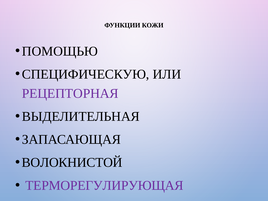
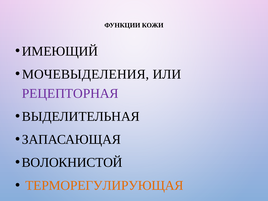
ПОМОЩЬЮ: ПОМОЩЬЮ -> ИМЕЮЩИЙ (60, 51)
СПЕЦИФИЧЕСКУЮ: СПЕЦИФИЧЕСКУЮ -> МОЧЕВЫДЕЛЕНИЯ (86, 74)
ТЕРМОРЕГУЛИРУЮЩАЯ colour: purple -> orange (104, 186)
